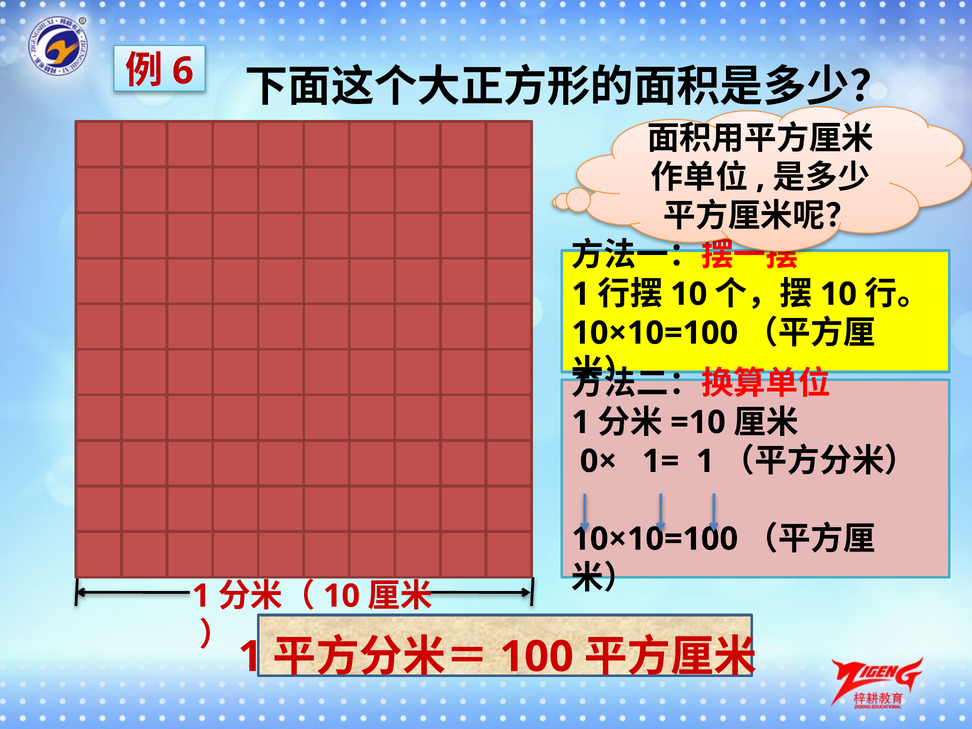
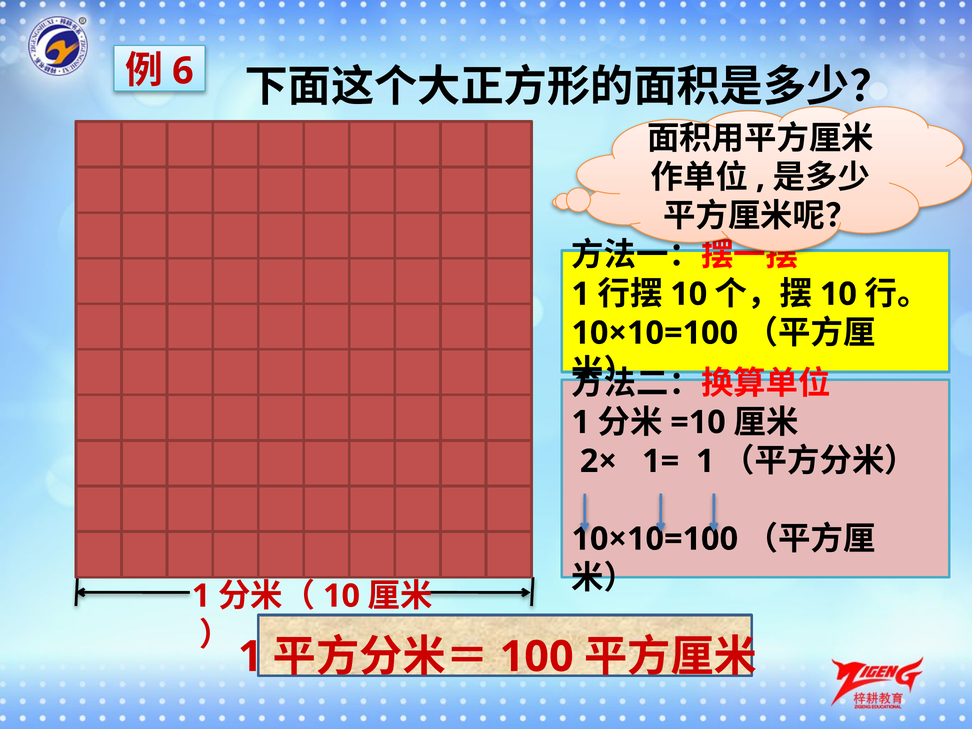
0×: 0× -> 2× (598, 461)
